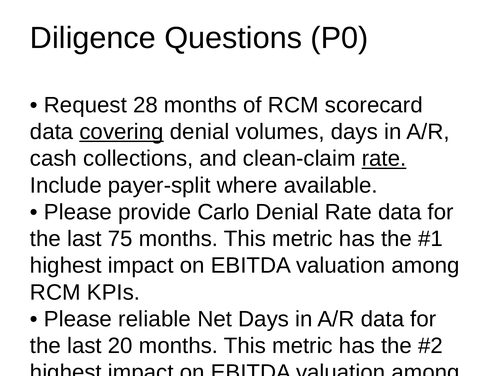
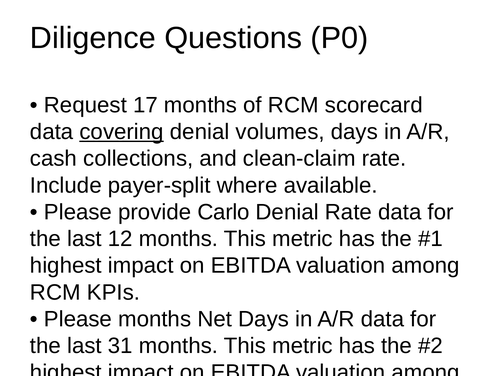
28: 28 -> 17 (145, 105)
rate underline: present -> none (384, 159)
75: 75 -> 12 (120, 239)
Please reliable: reliable -> months (155, 319)
20: 20 -> 31 (120, 346)
